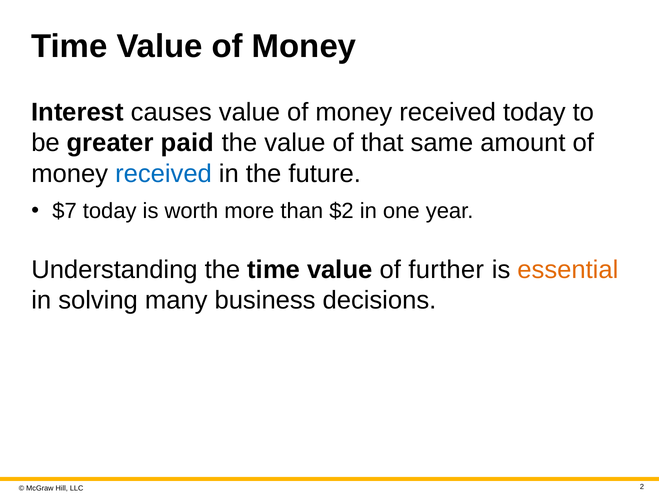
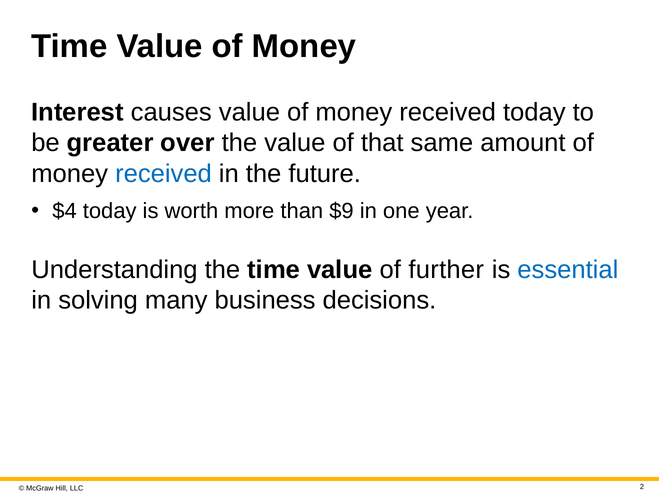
paid: paid -> over (188, 143)
$7: $7 -> $4 (65, 211)
$2: $2 -> $9 (341, 211)
essential colour: orange -> blue (568, 270)
